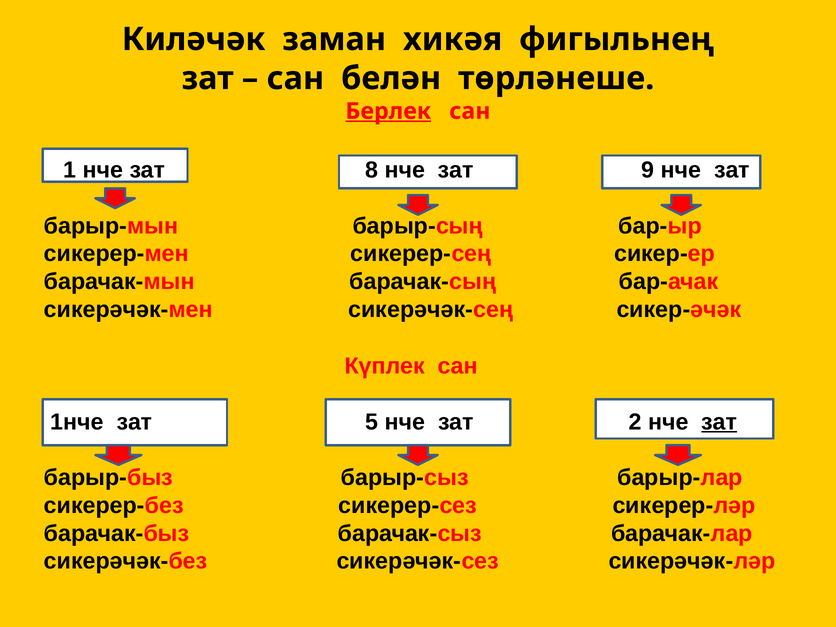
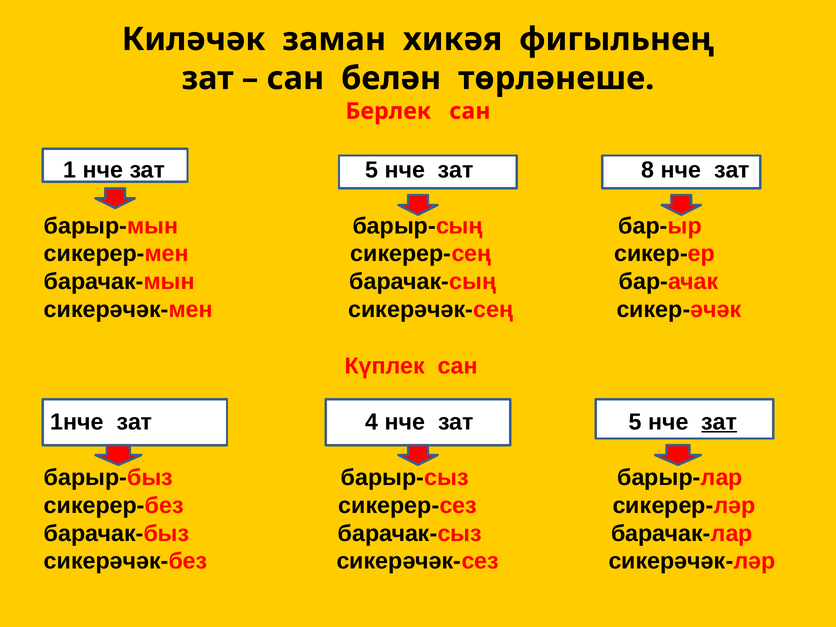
Берлек underline: present -> none (388, 111)
1 нче зат 8: 8 -> 5 (372, 170)
9: 9 -> 8 (648, 170)
5: 5 -> 4 (372, 422)
2: 2 -> 5 (635, 422)
